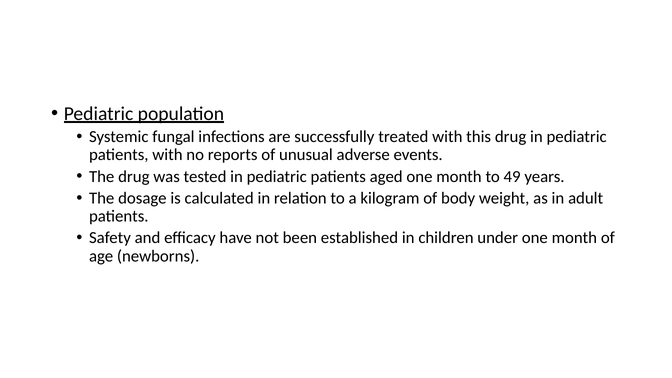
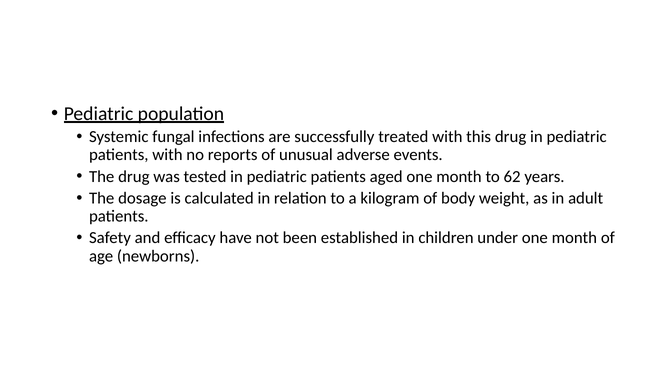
49: 49 -> 62 (512, 177)
